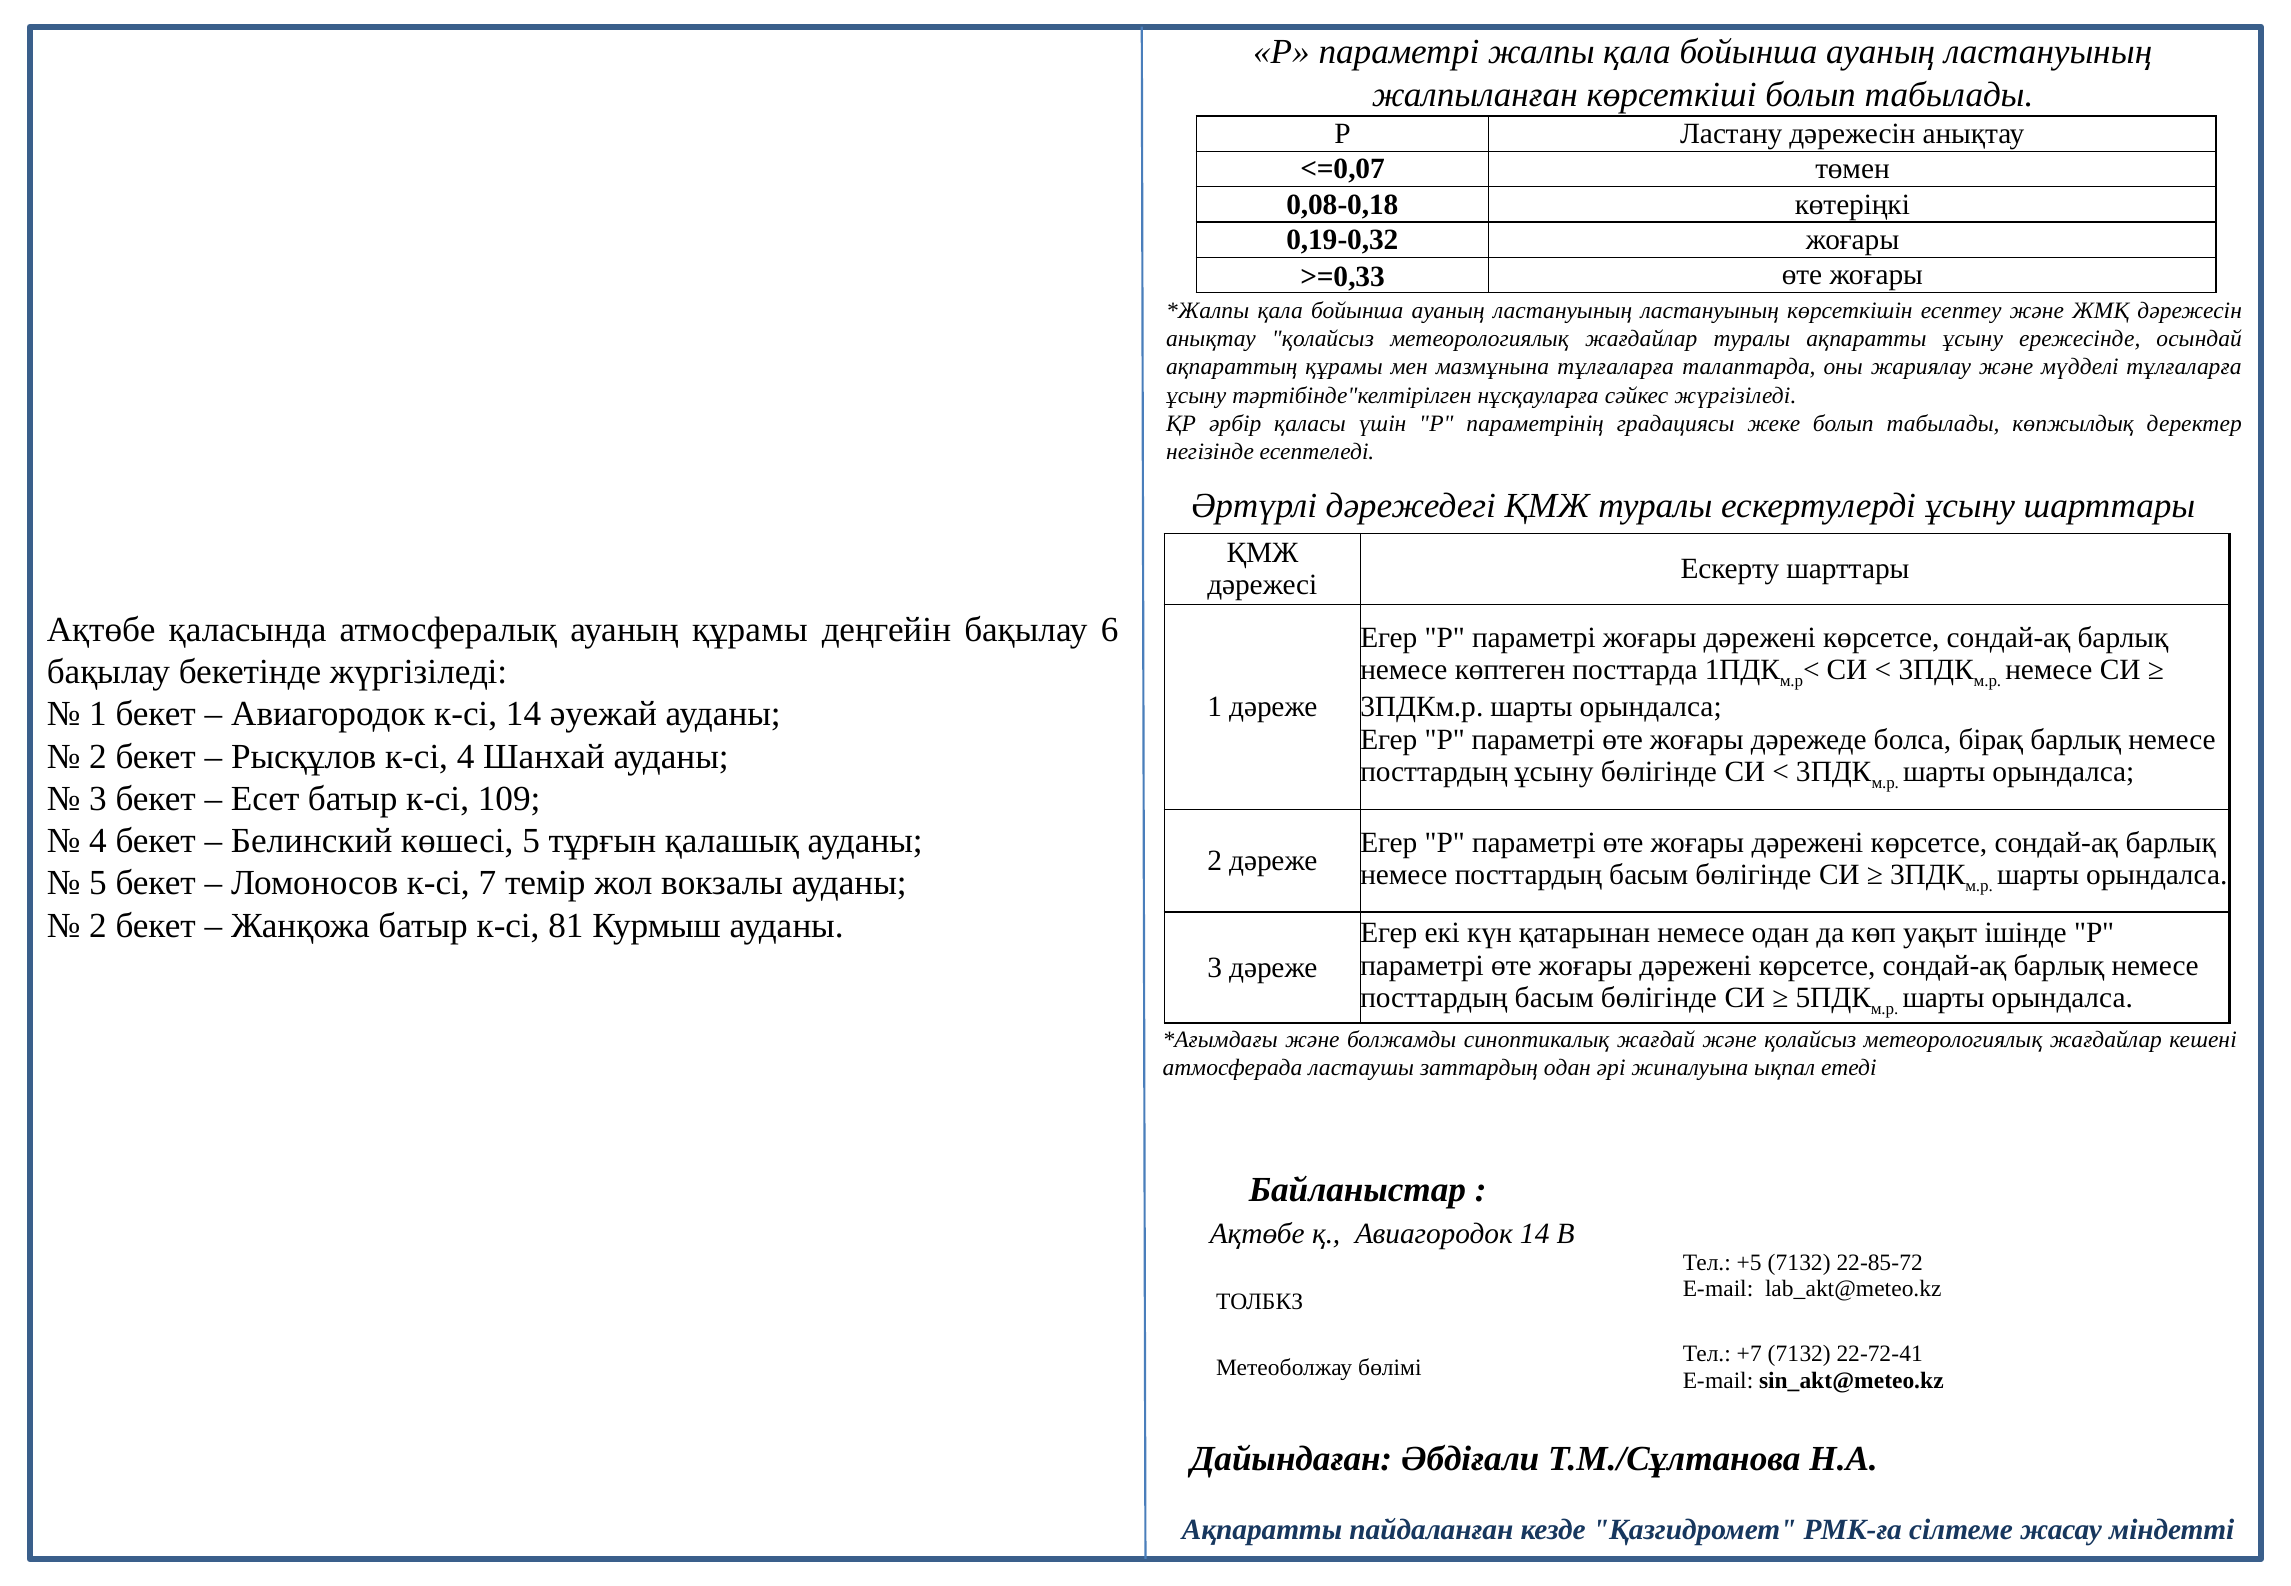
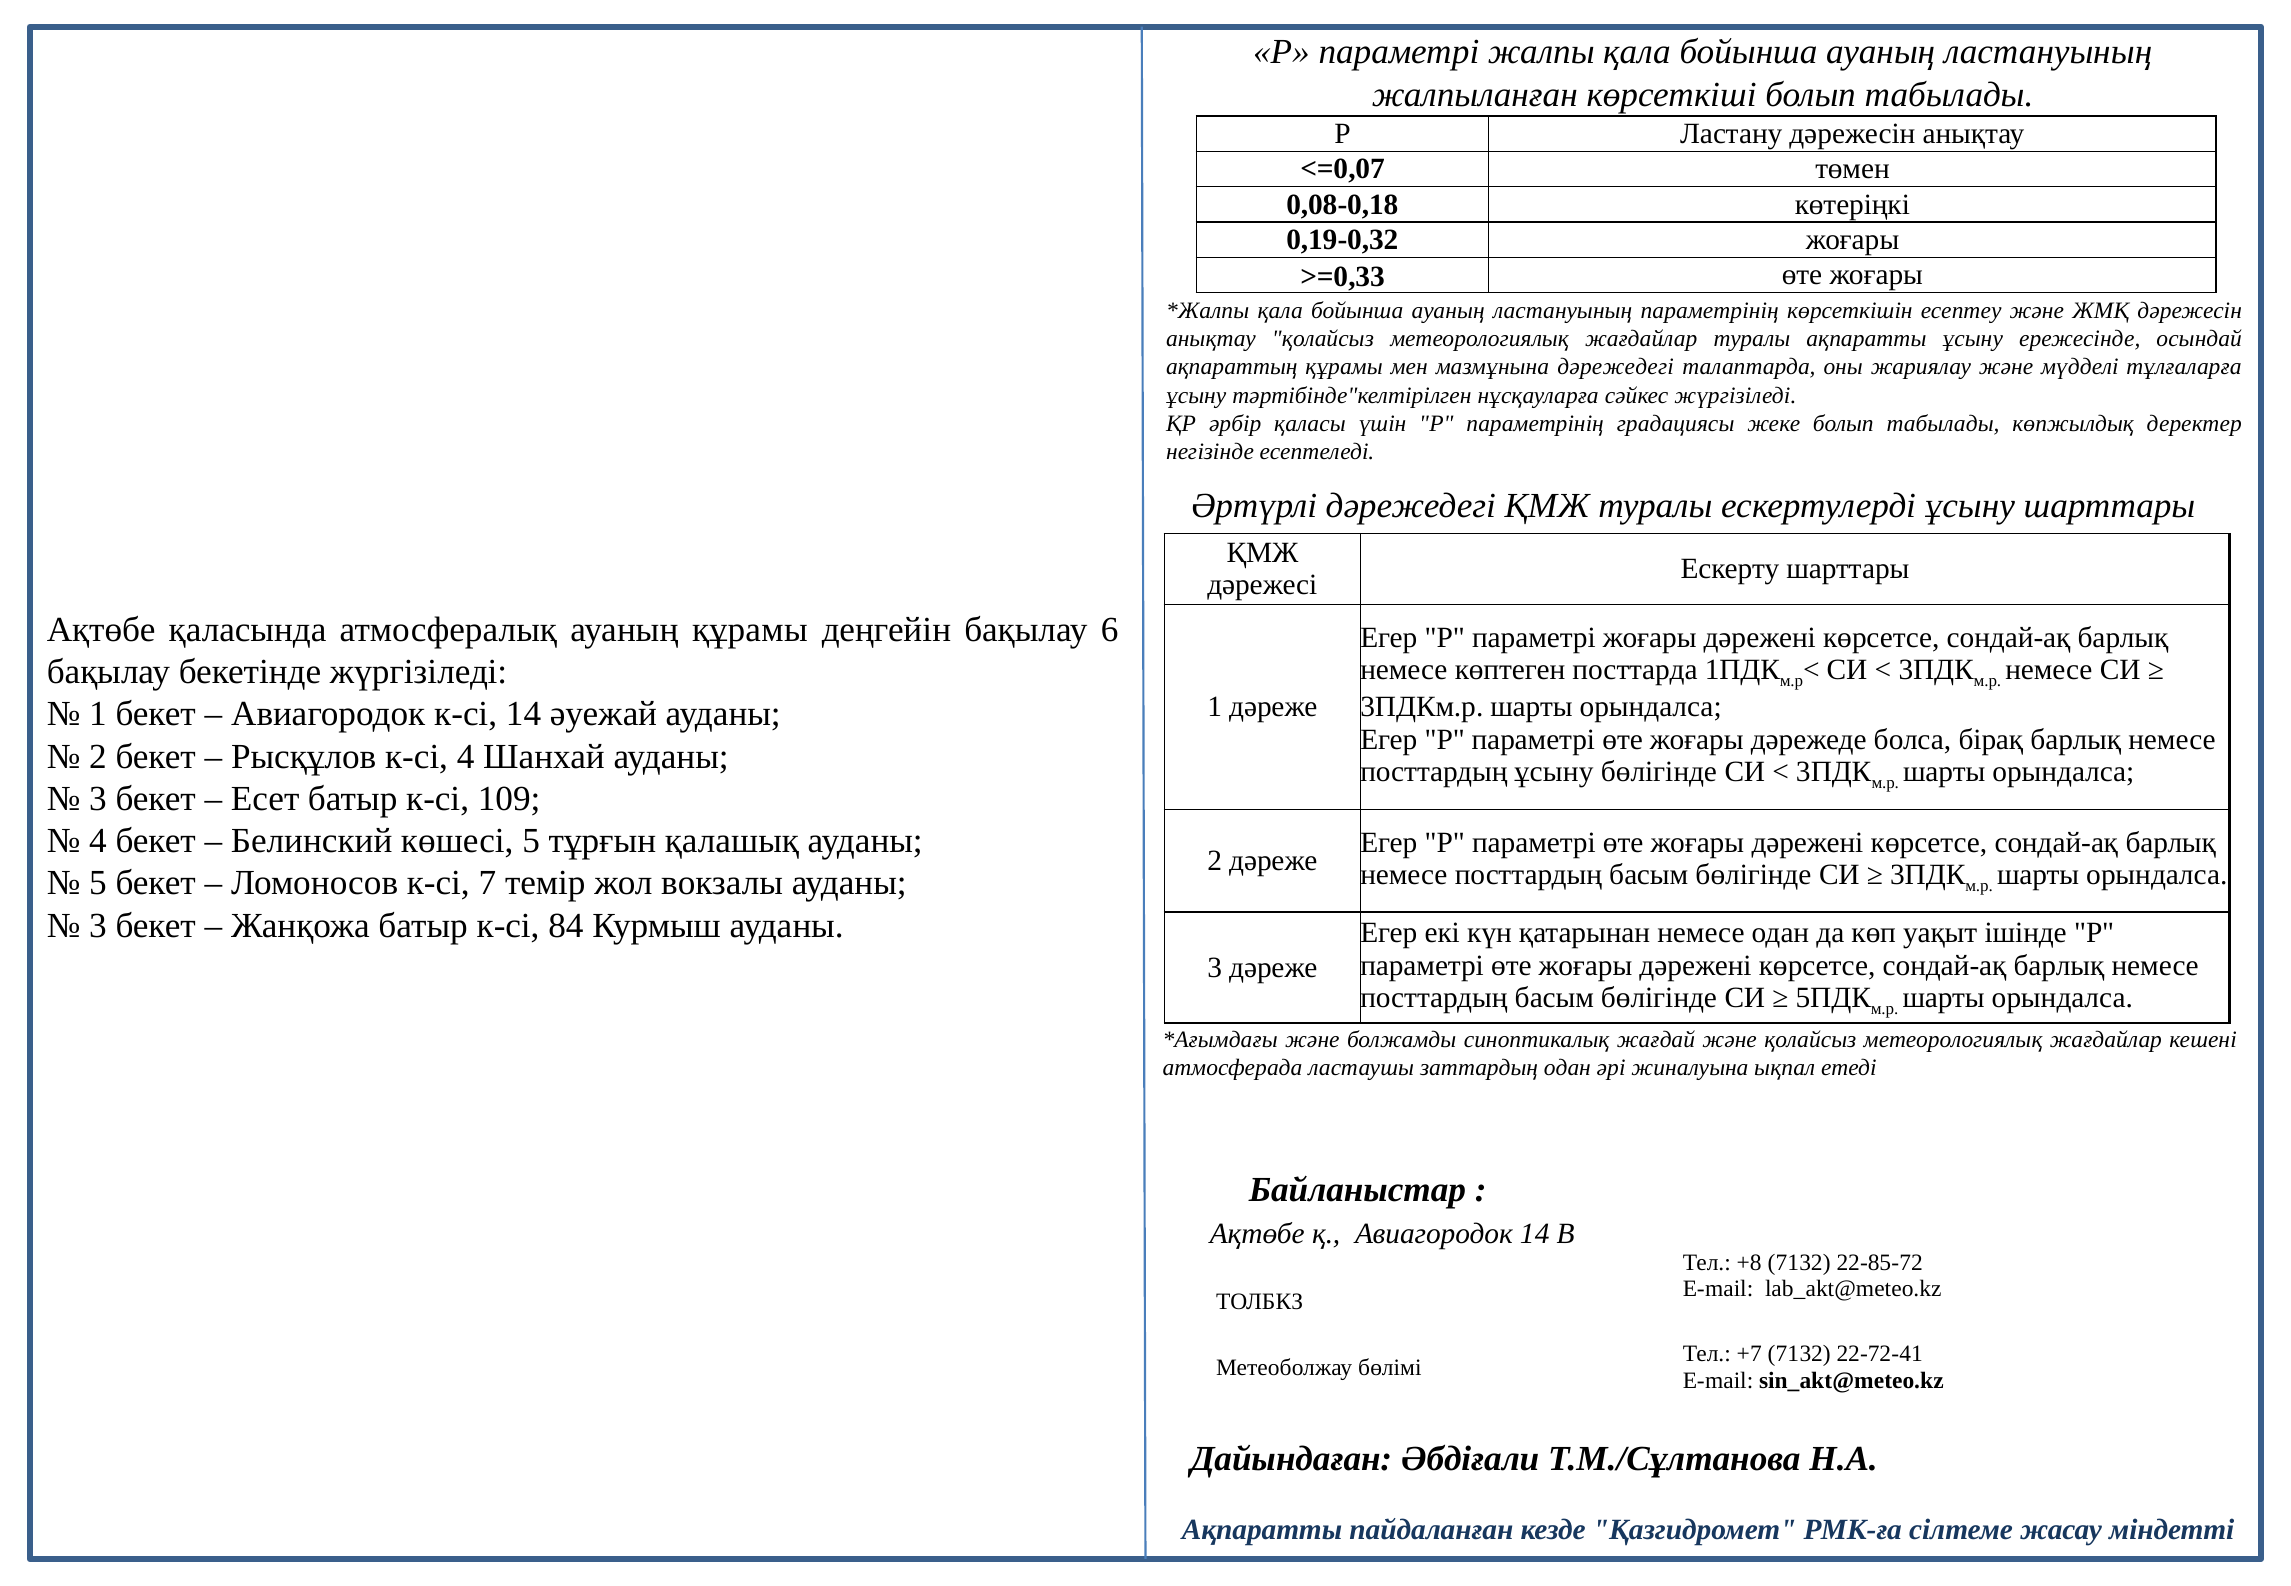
ластануының ластануының: ластануының -> параметрінің (1710, 311)
мазмұнына тұлғаларға: тұлғаларға -> дәрежедегі (1616, 367)
2: 2 -> 3 (98, 926)
81: 81 -> 84 (566, 926)
+5: +5 -> +8 (1749, 1263)
